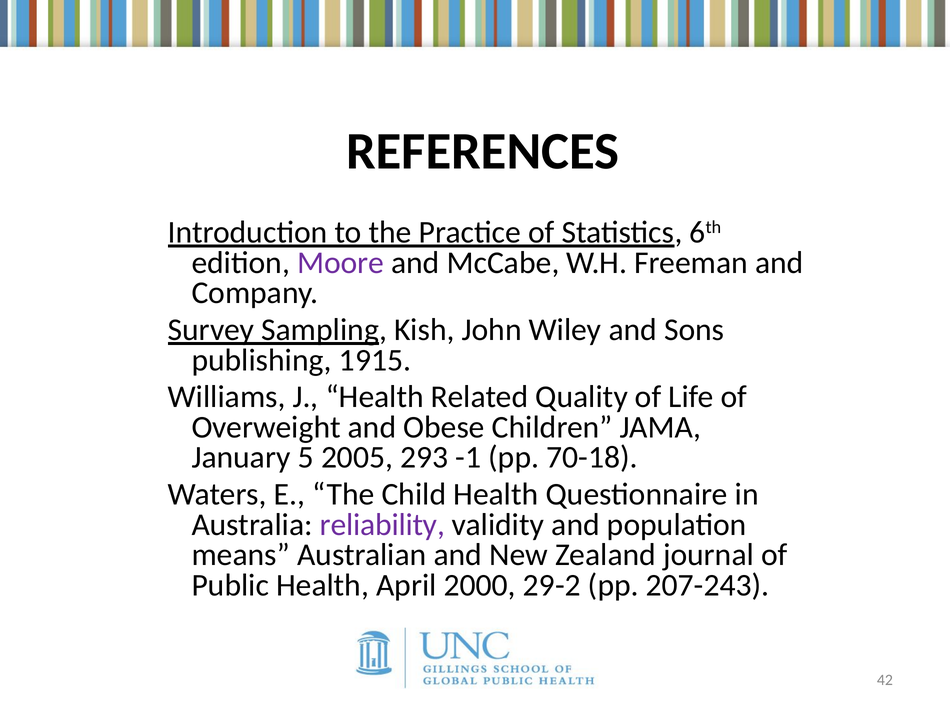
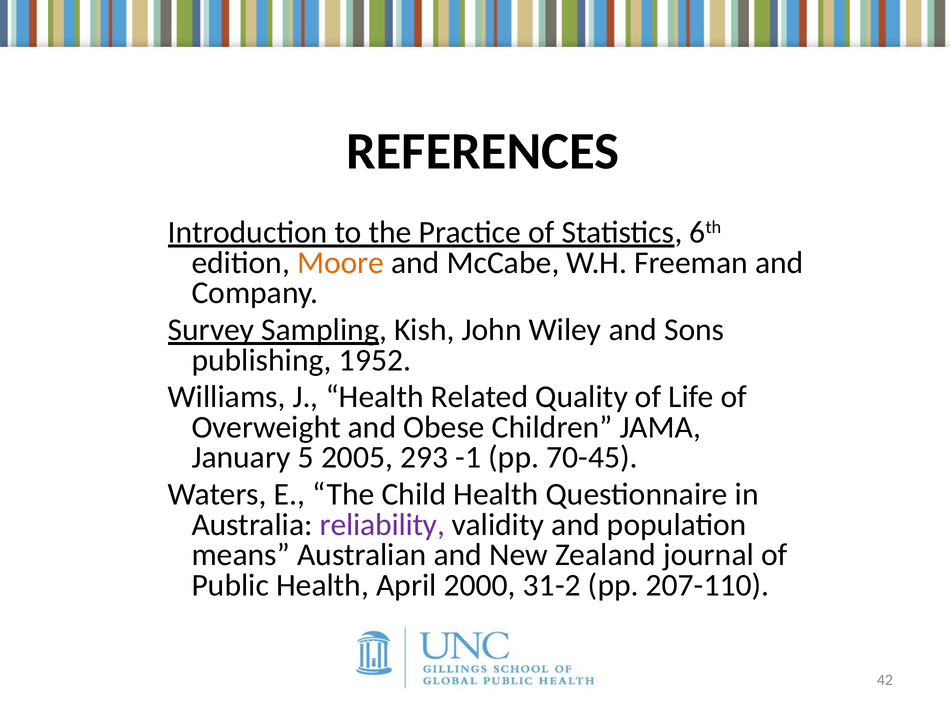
Moore colour: purple -> orange (341, 263)
1915: 1915 -> 1952 (375, 360)
70-18: 70-18 -> 70-45 (592, 458)
29-2: 29-2 -> 31-2 (552, 586)
207-243: 207-243 -> 207-110 (708, 586)
